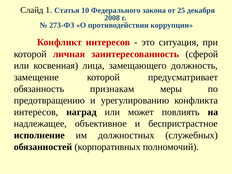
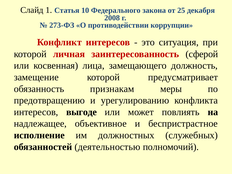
наград: наград -> выгоде (82, 112)
корпоративных: корпоративных -> деятельностью (107, 147)
